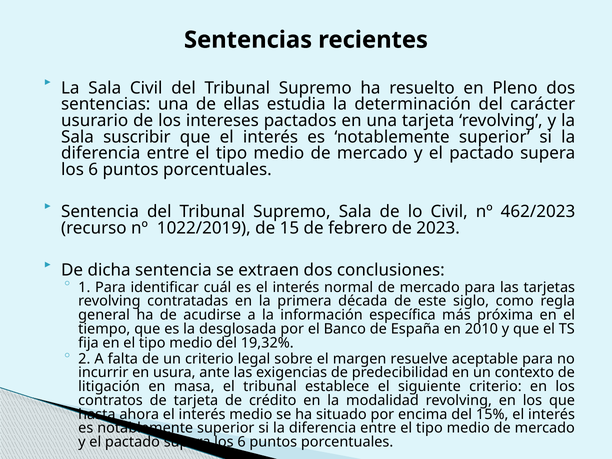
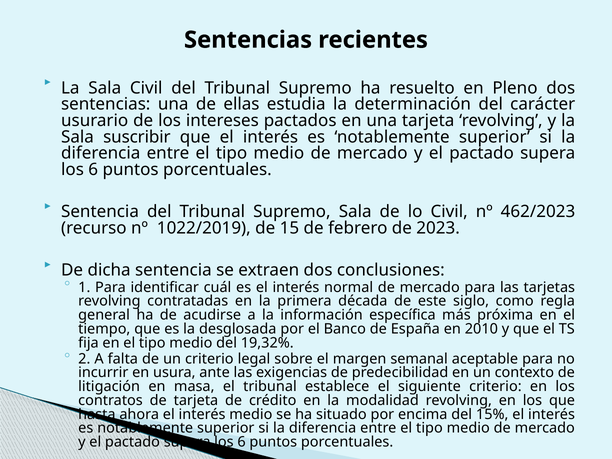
resuelve: resuelve -> semanal (419, 359)
